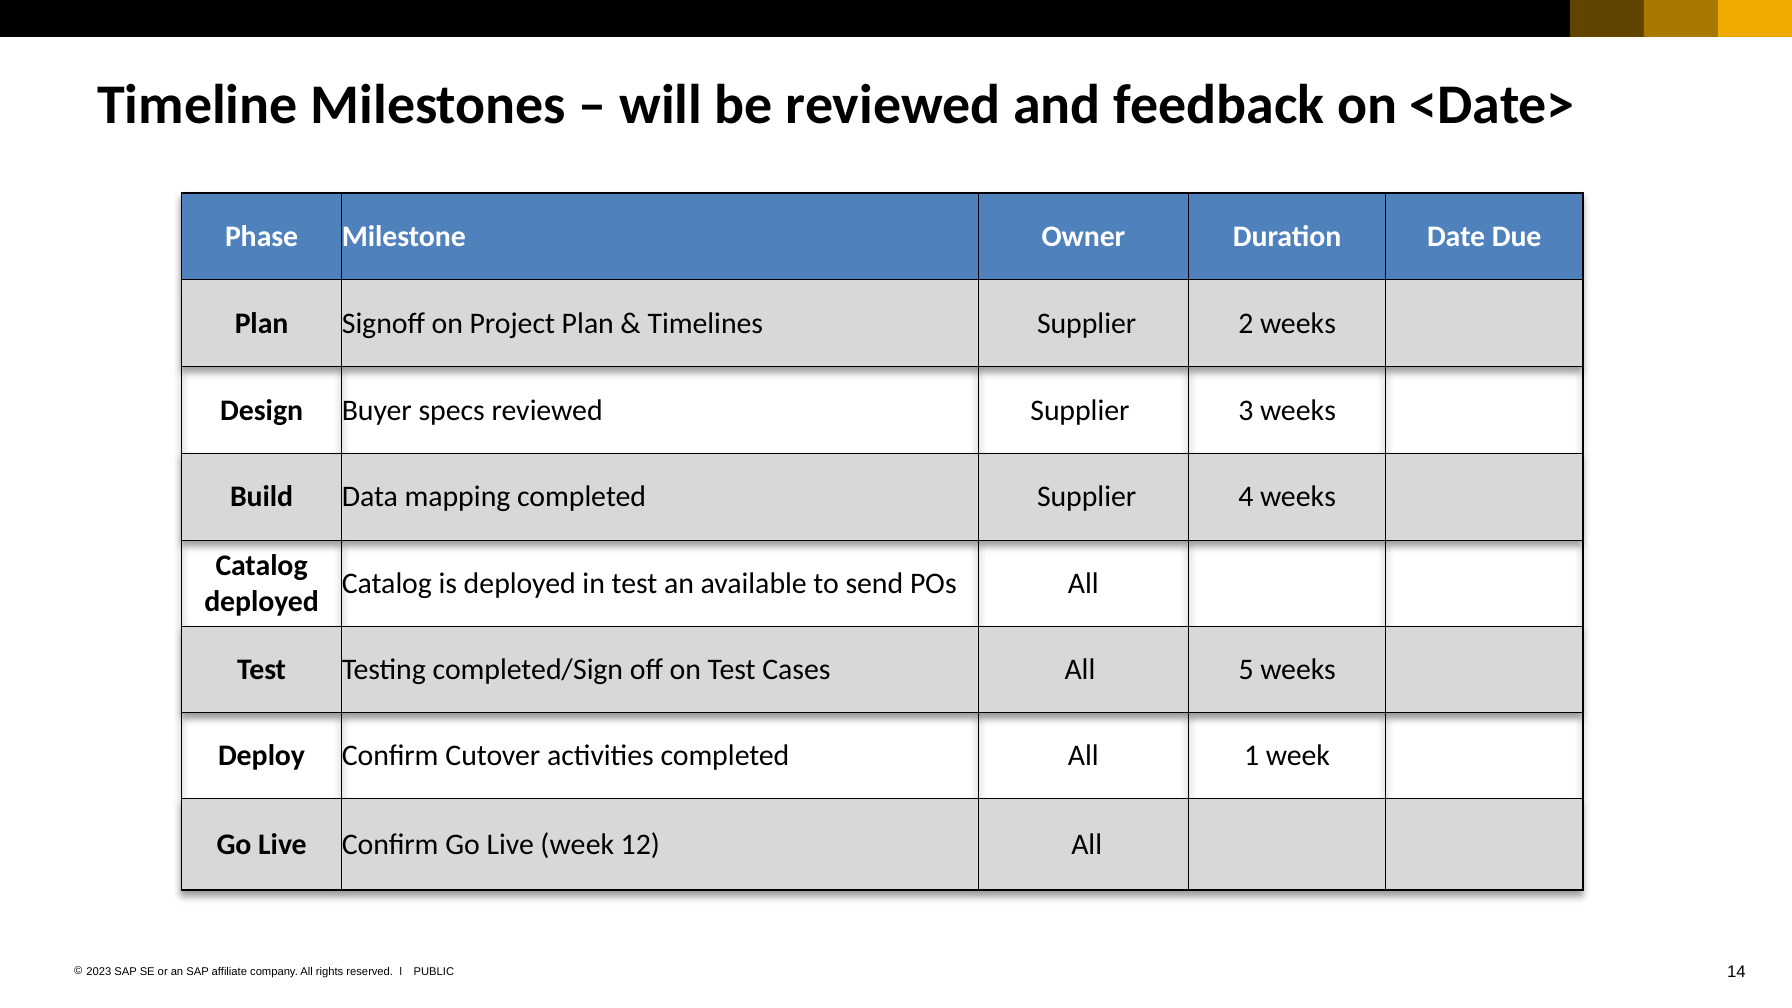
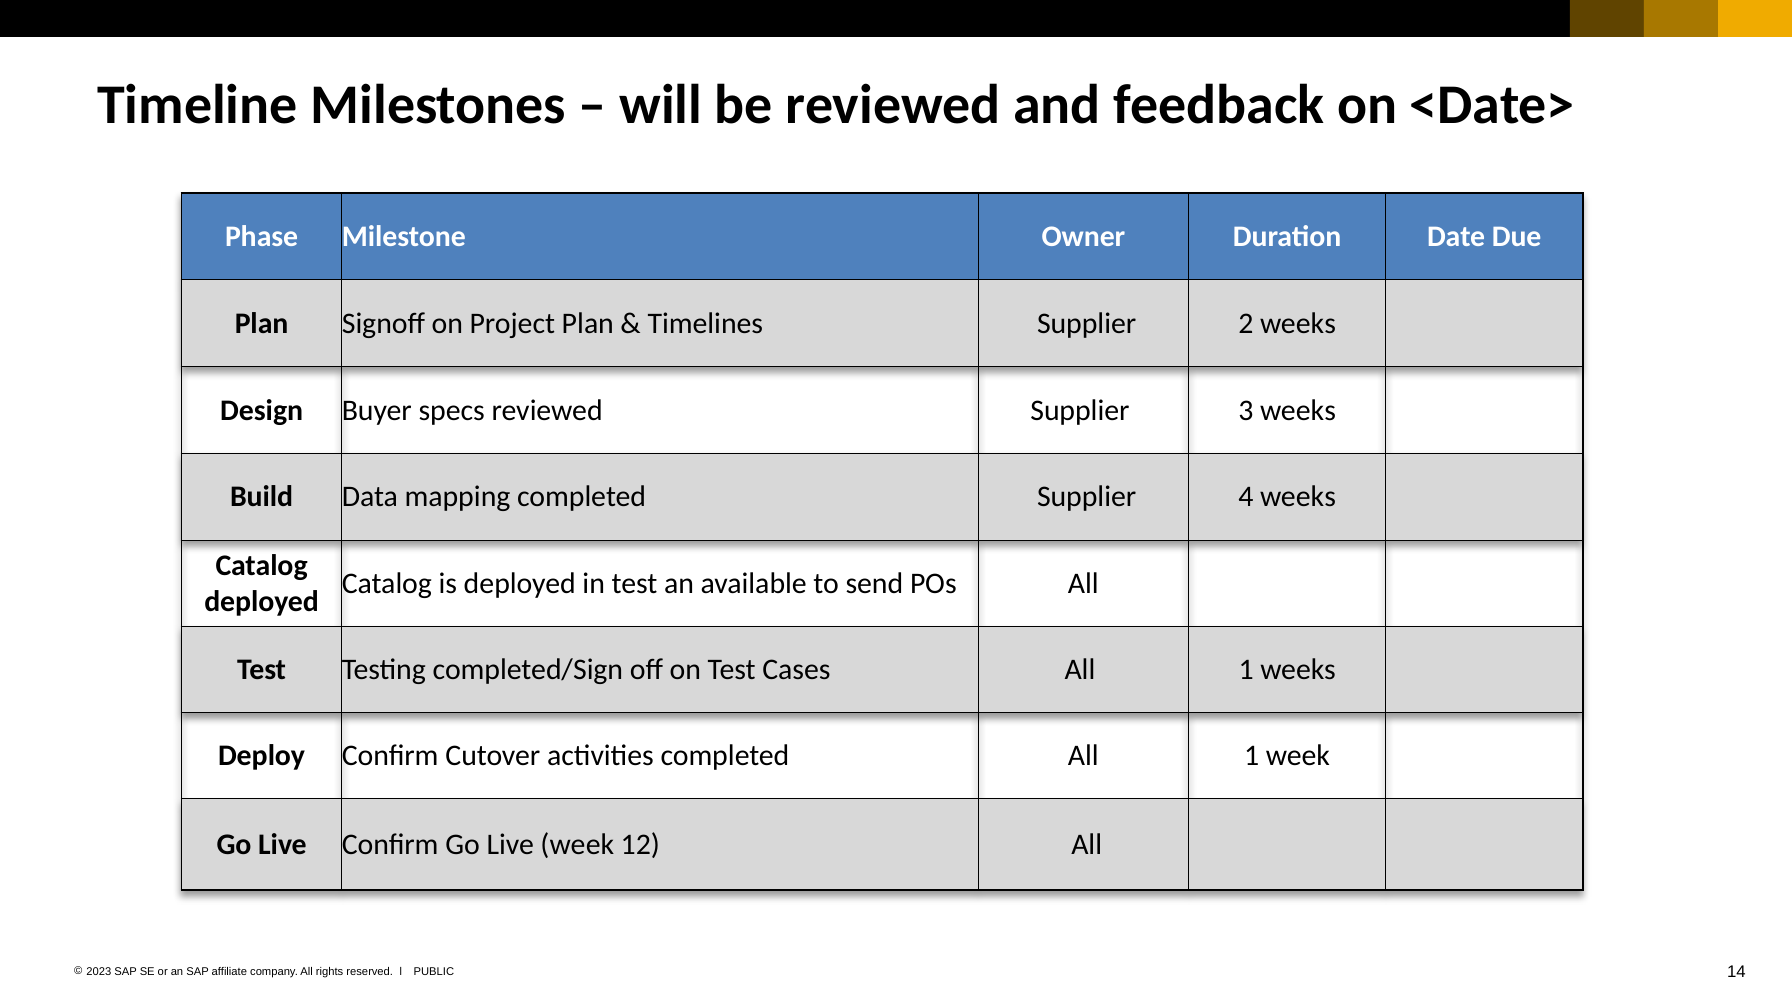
Cases All 5: 5 -> 1 (1246, 670)
